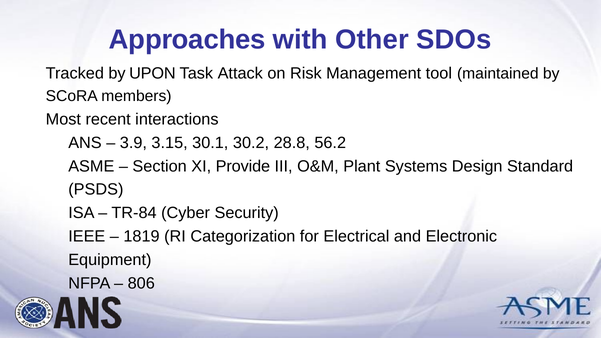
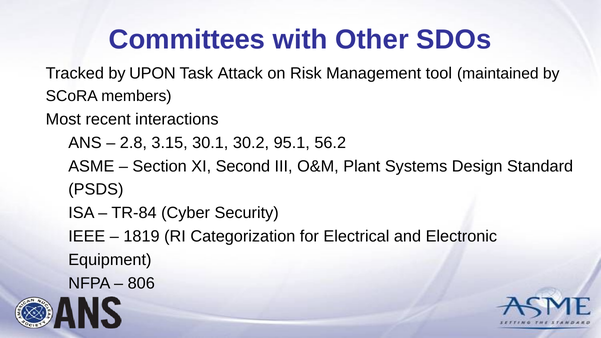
Approaches: Approaches -> Committees (187, 39)
3.9: 3.9 -> 2.8 (133, 143)
28.8: 28.8 -> 95.1 (292, 143)
Provide: Provide -> Second (243, 166)
